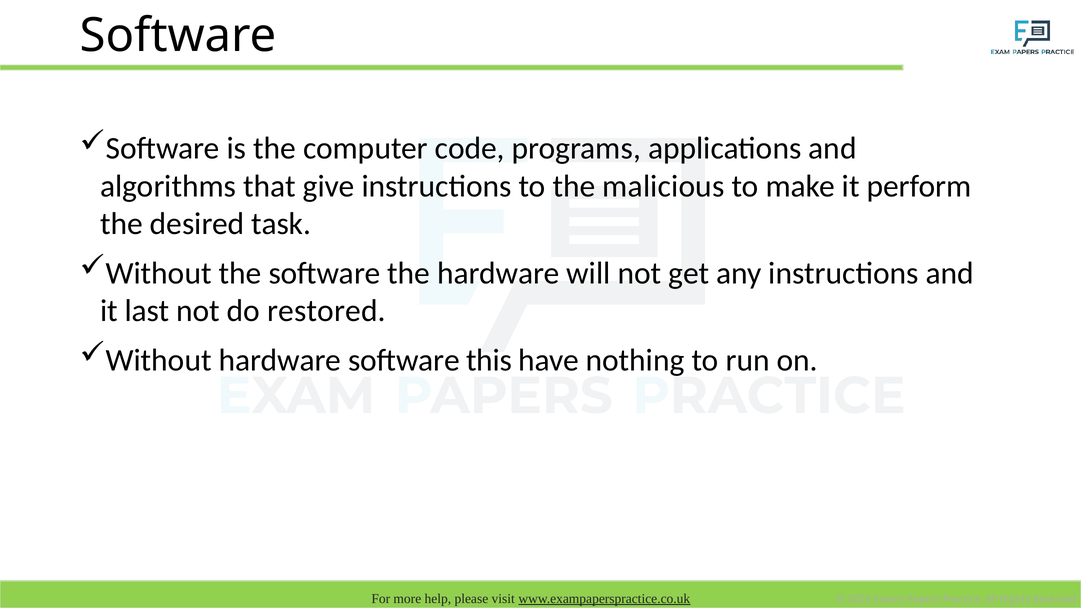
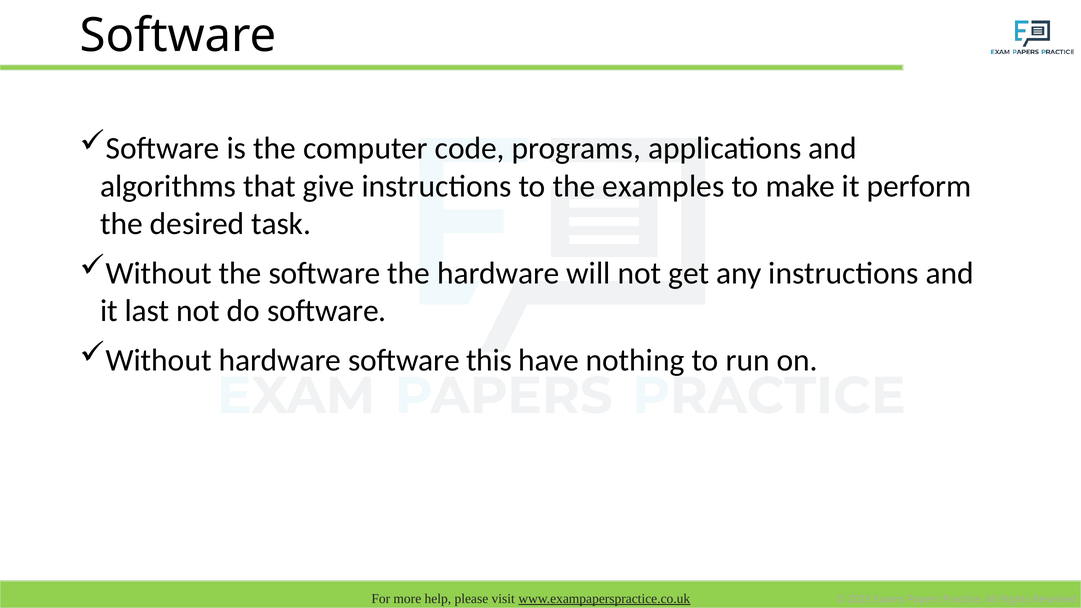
malicious: malicious -> examples (663, 186)
do restored: restored -> software (327, 311)
